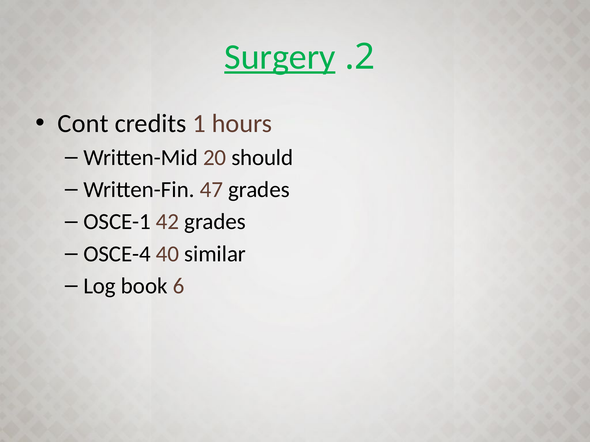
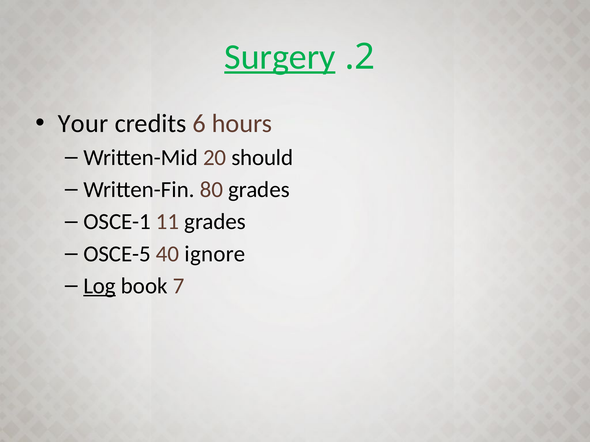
Cont: Cont -> Your (83, 124)
1: 1 -> 6 (199, 124)
47: 47 -> 80 (211, 190)
42: 42 -> 11 (168, 222)
OSCE-4: OSCE-4 -> OSCE-5 (117, 254)
similar: similar -> ignore (215, 254)
Log underline: none -> present (100, 286)
6: 6 -> 7 (179, 286)
